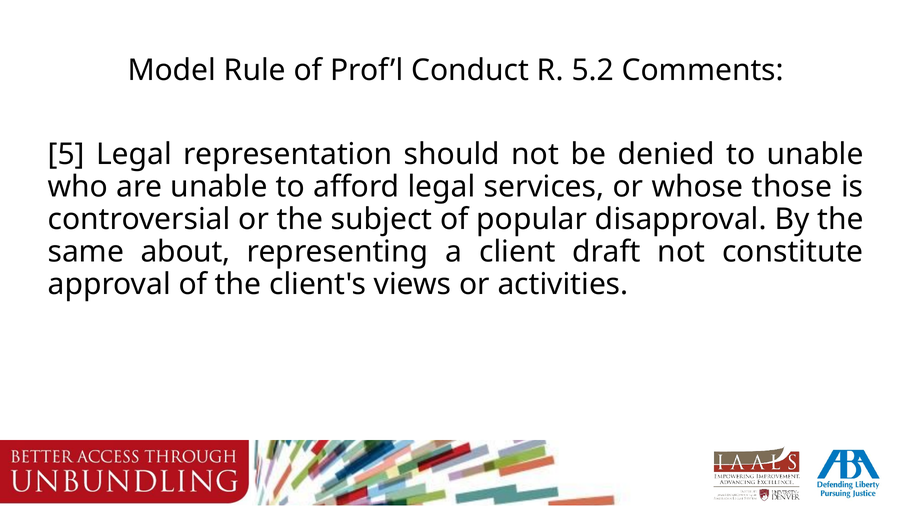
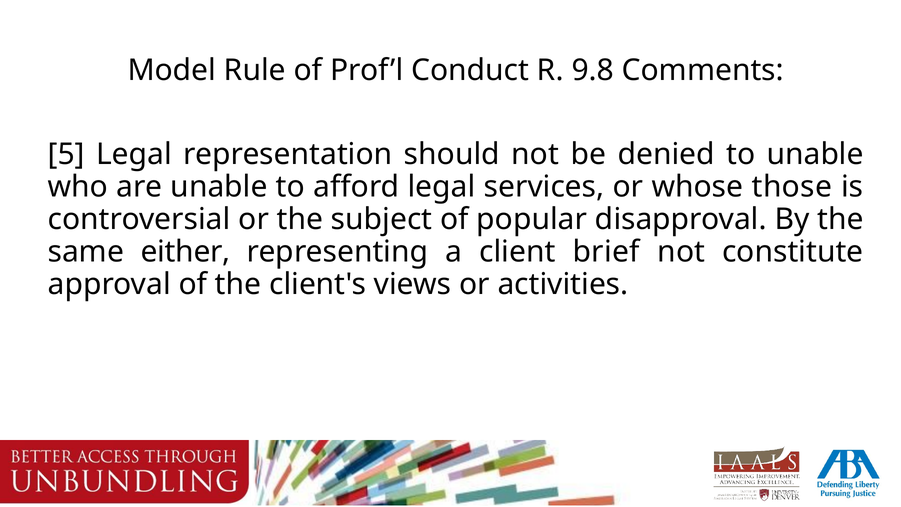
5.2: 5.2 -> 9.8 (593, 71)
about: about -> either (186, 252)
draft: draft -> brief (606, 252)
